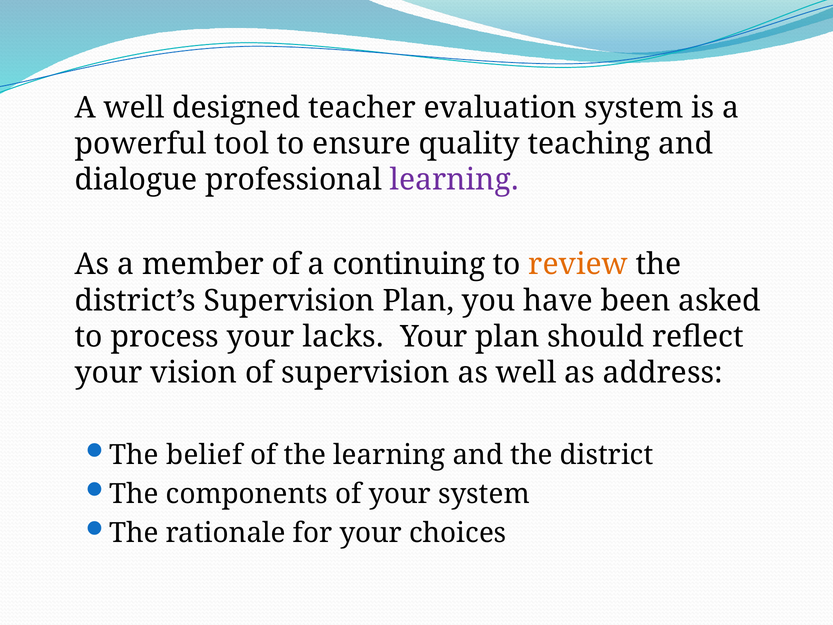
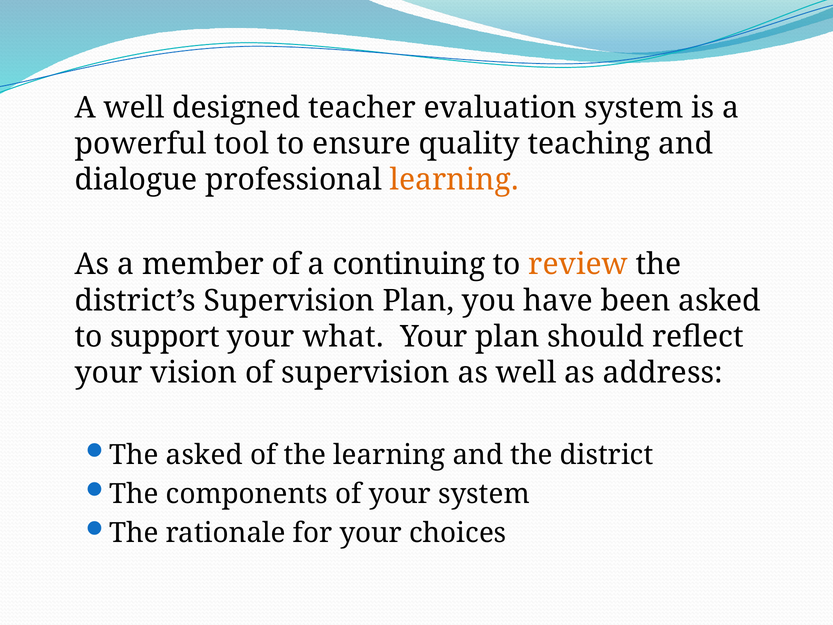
learning colour: purple -> orange (454, 180)
process: process -> support (165, 337)
lacks: lacks -> what (343, 337)
The belief: belief -> asked (204, 455)
